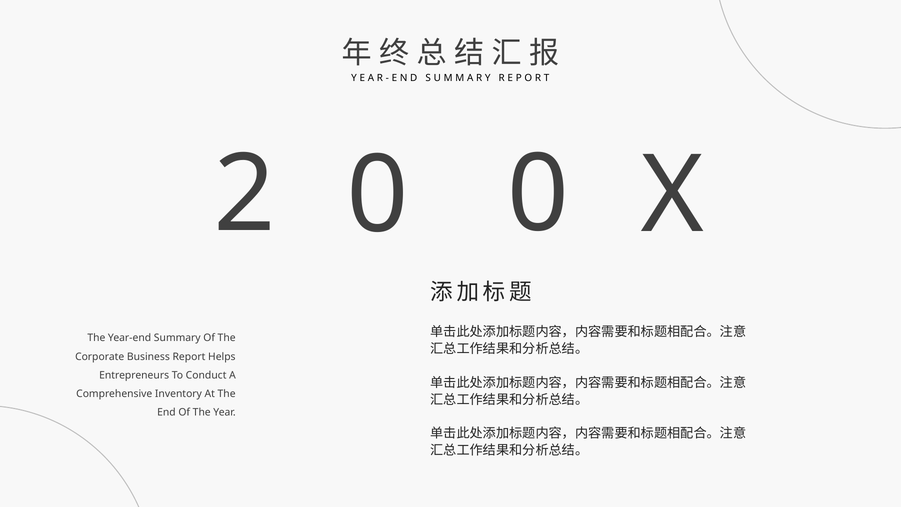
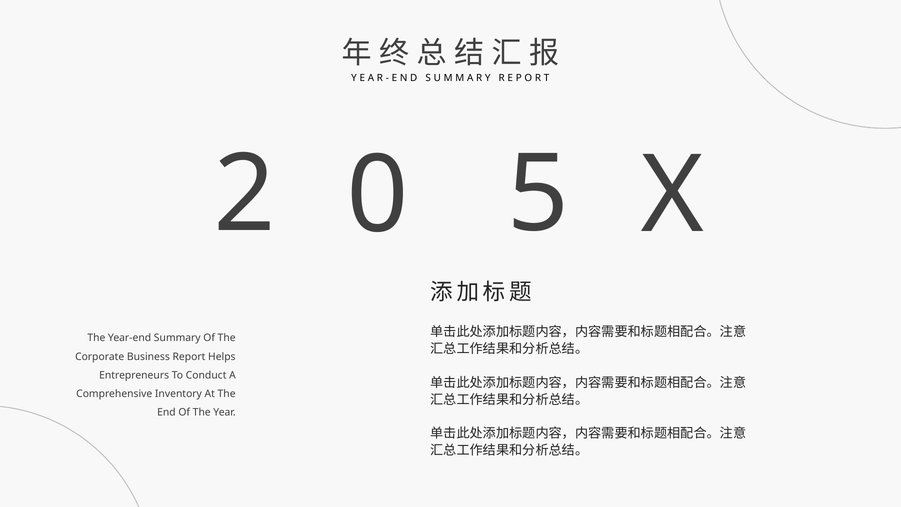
2 0: 0 -> 5 (538, 195)
